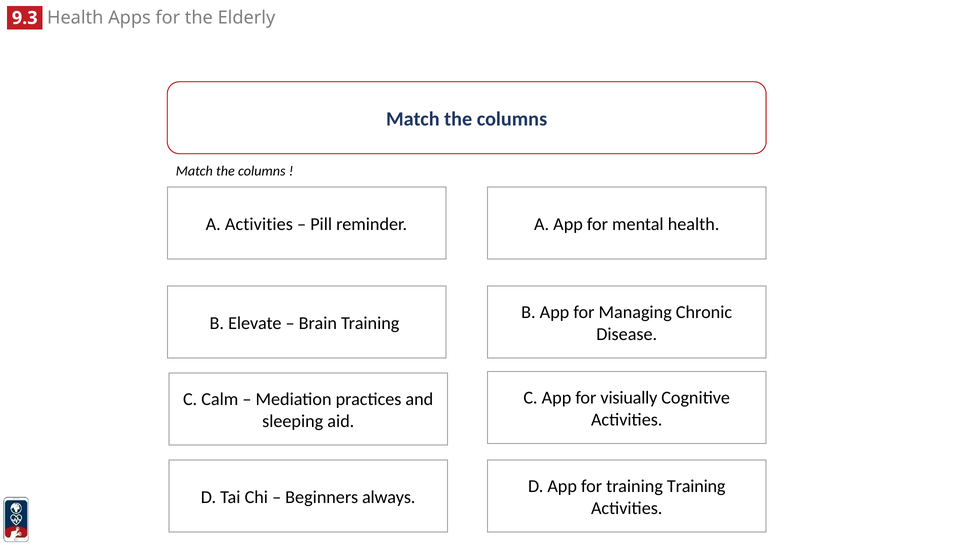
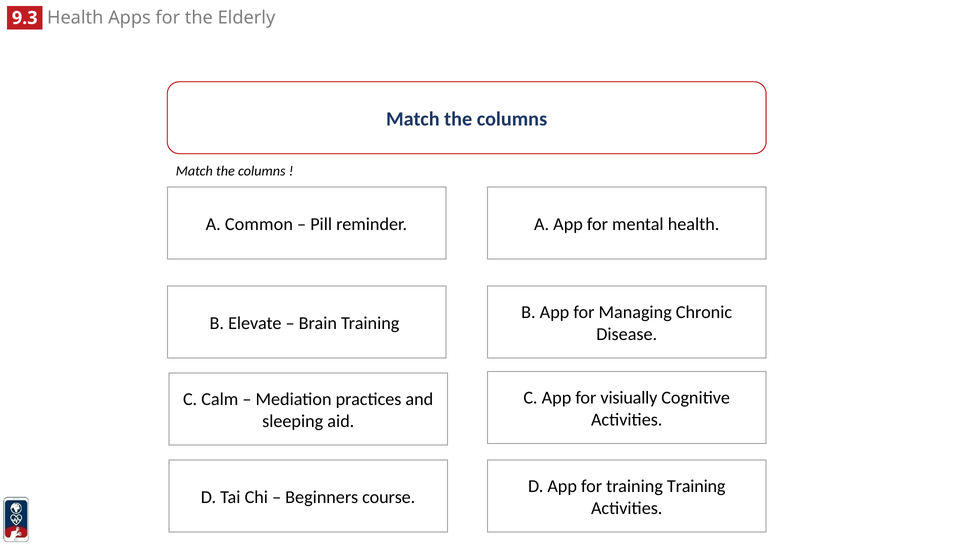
A Activities: Activities -> Common (259, 224)
always: always -> course (389, 497)
